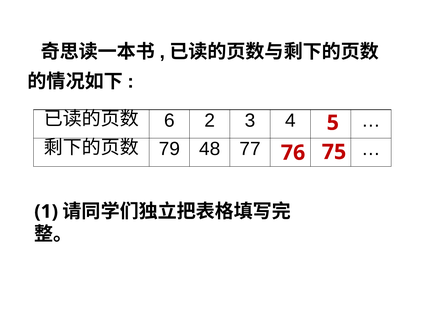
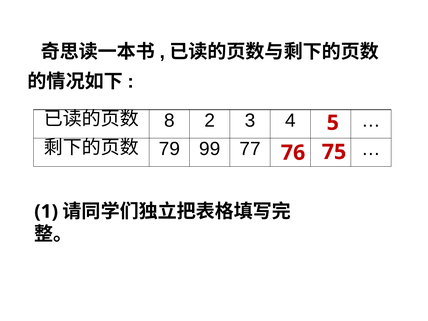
6: 6 -> 8 (169, 120)
48: 48 -> 99 (210, 149)
